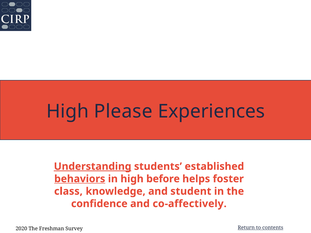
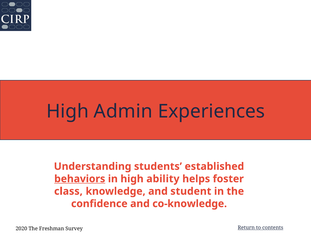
Please: Please -> Admin (123, 111)
Understanding underline: present -> none (93, 167)
before: before -> ability (163, 179)
co-affectively: co-affectively -> co-knowledge (190, 204)
